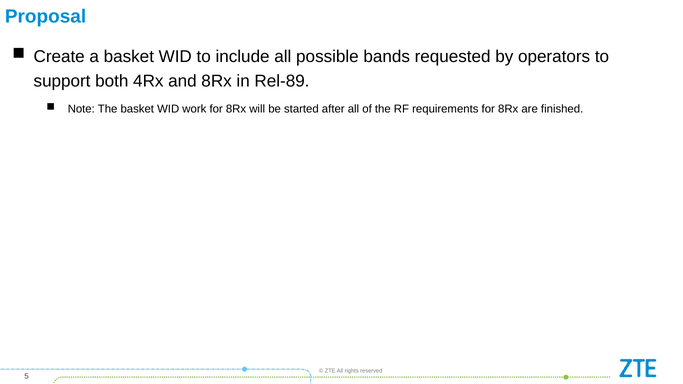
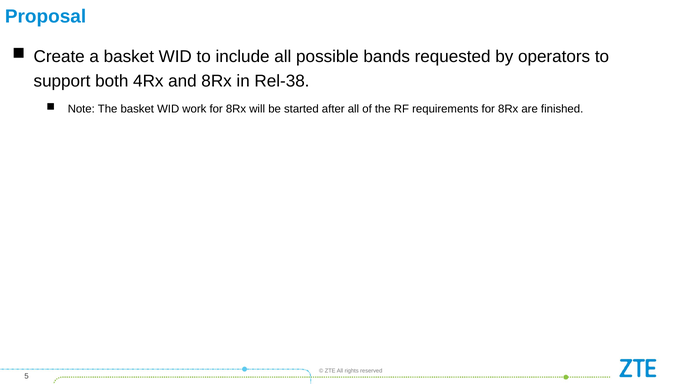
Rel-89: Rel-89 -> Rel-38 (282, 81)
